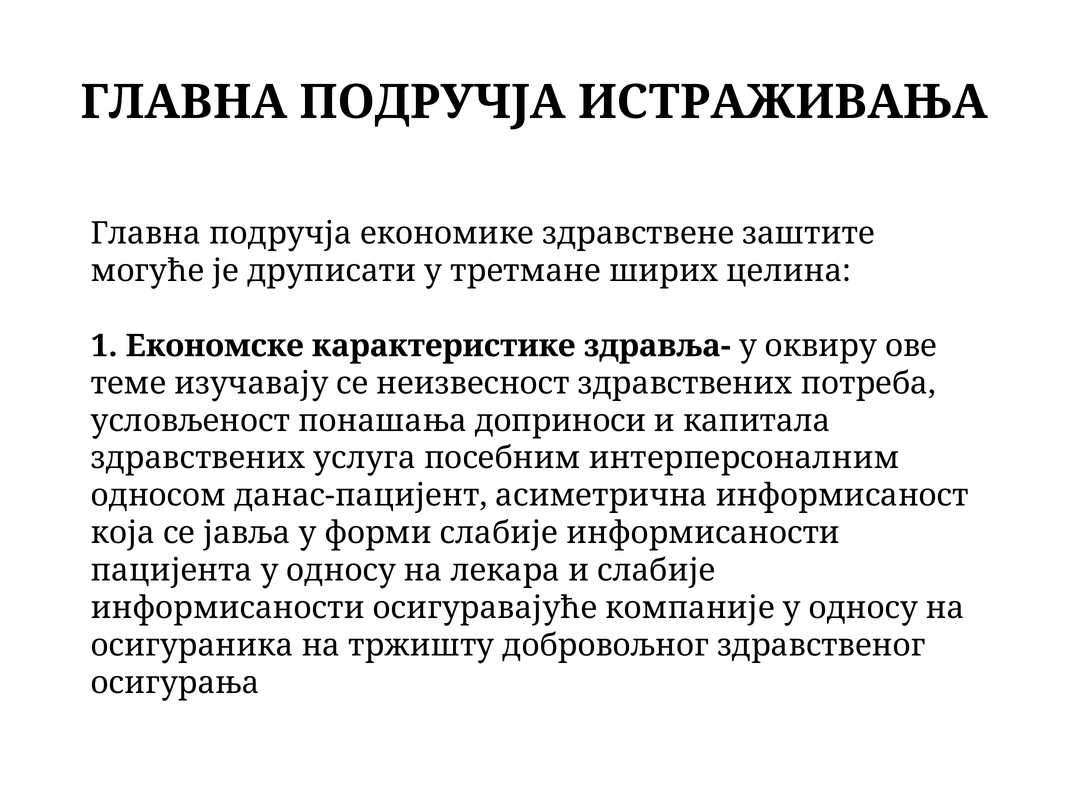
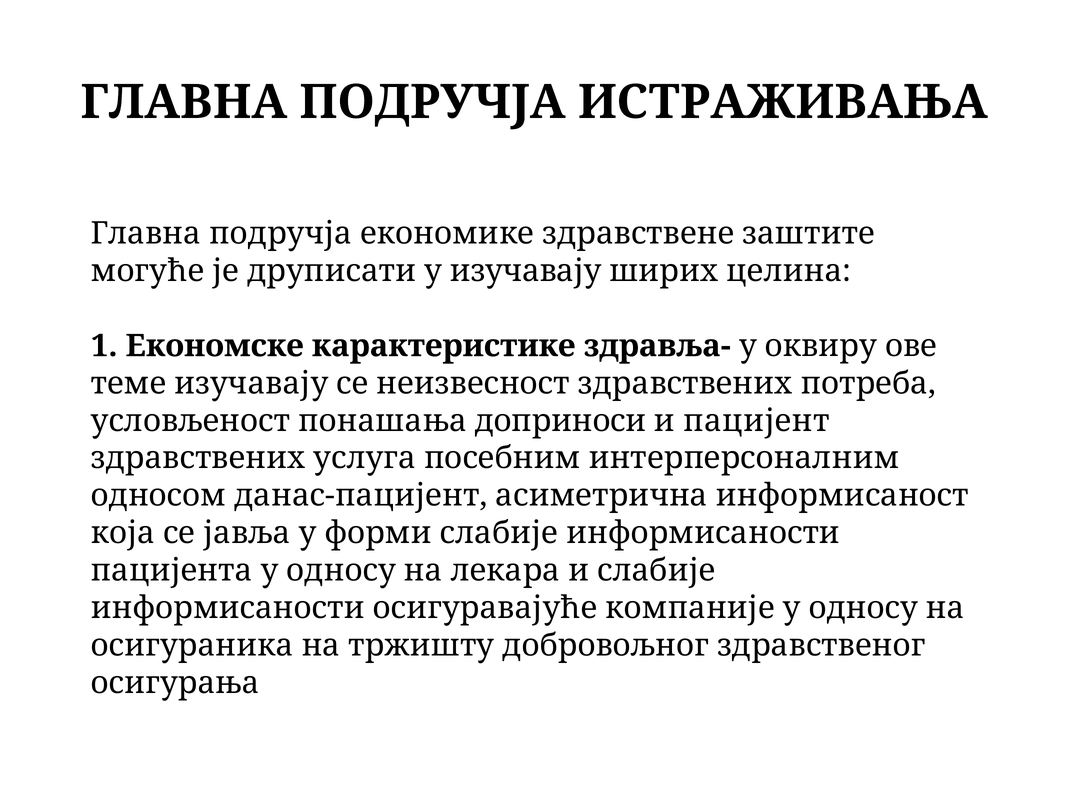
у третмане: третмане -> изучавају (526, 271)
капитала: капитала -> пацијент (756, 421)
